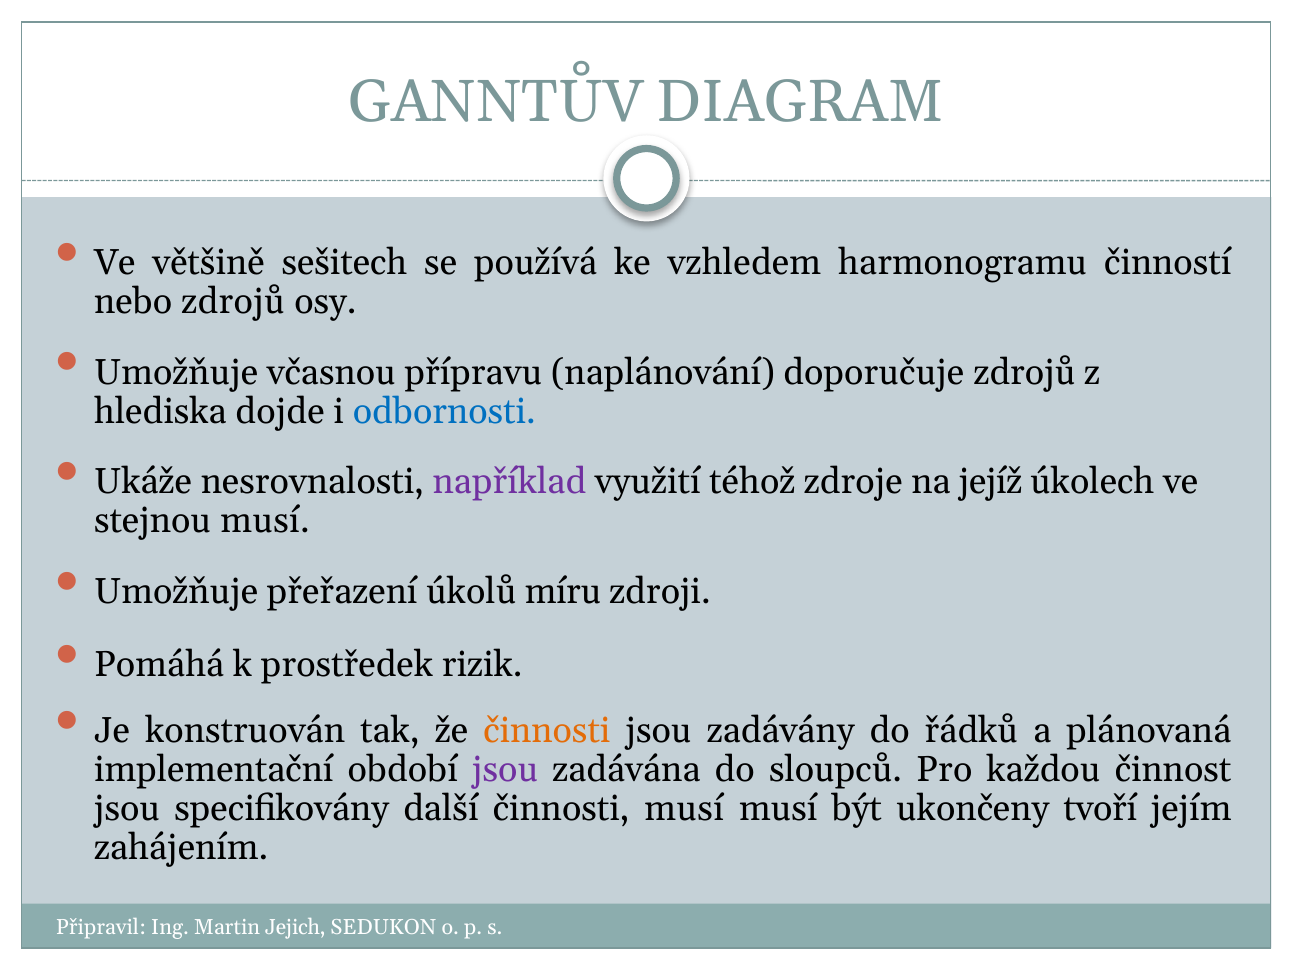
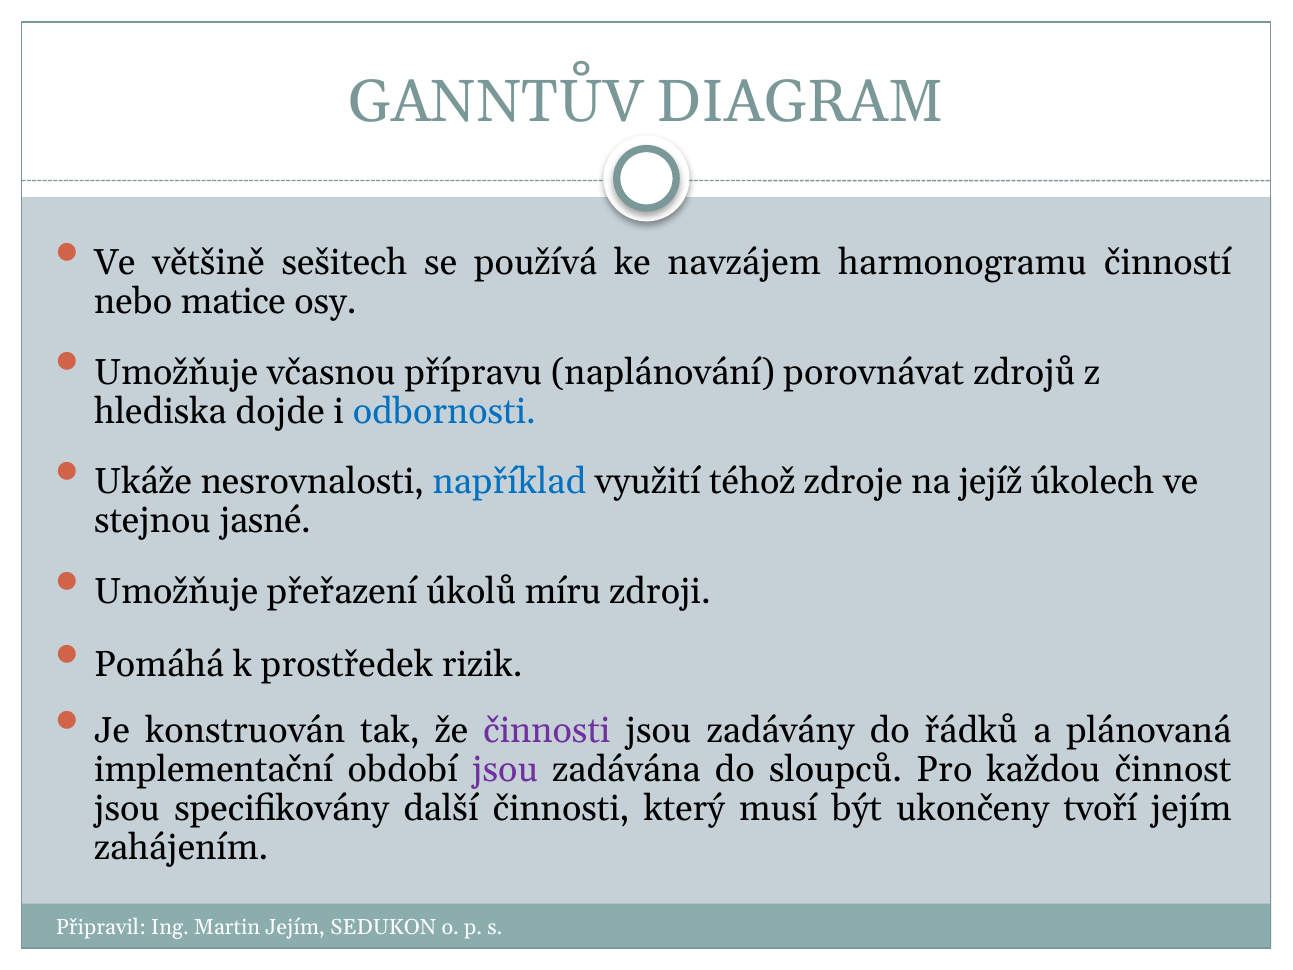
vzhledem: vzhledem -> navzájem (744, 263)
nebo zdrojů: zdrojů -> matice (233, 302)
doporučuje: doporučuje -> porovnávat (874, 372)
například colour: purple -> blue (509, 482)
stejnou musí: musí -> jasné (265, 521)
činnosti colour: orange -> purple (547, 731)
činnosti musí: musí -> který (684, 808)
Martin Jejich: Jejich -> Jejím (295, 927)
